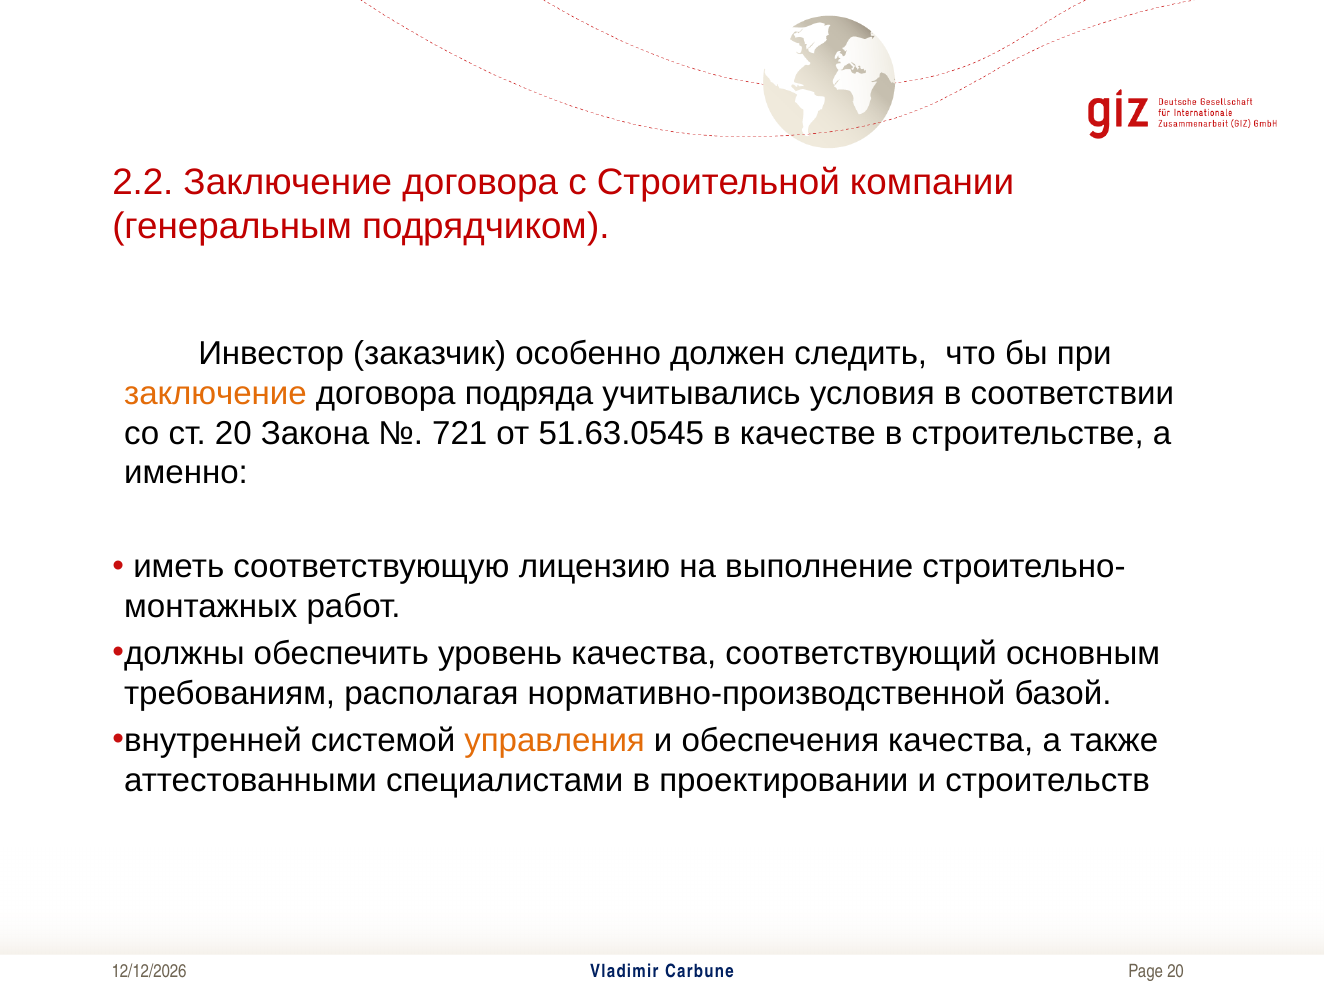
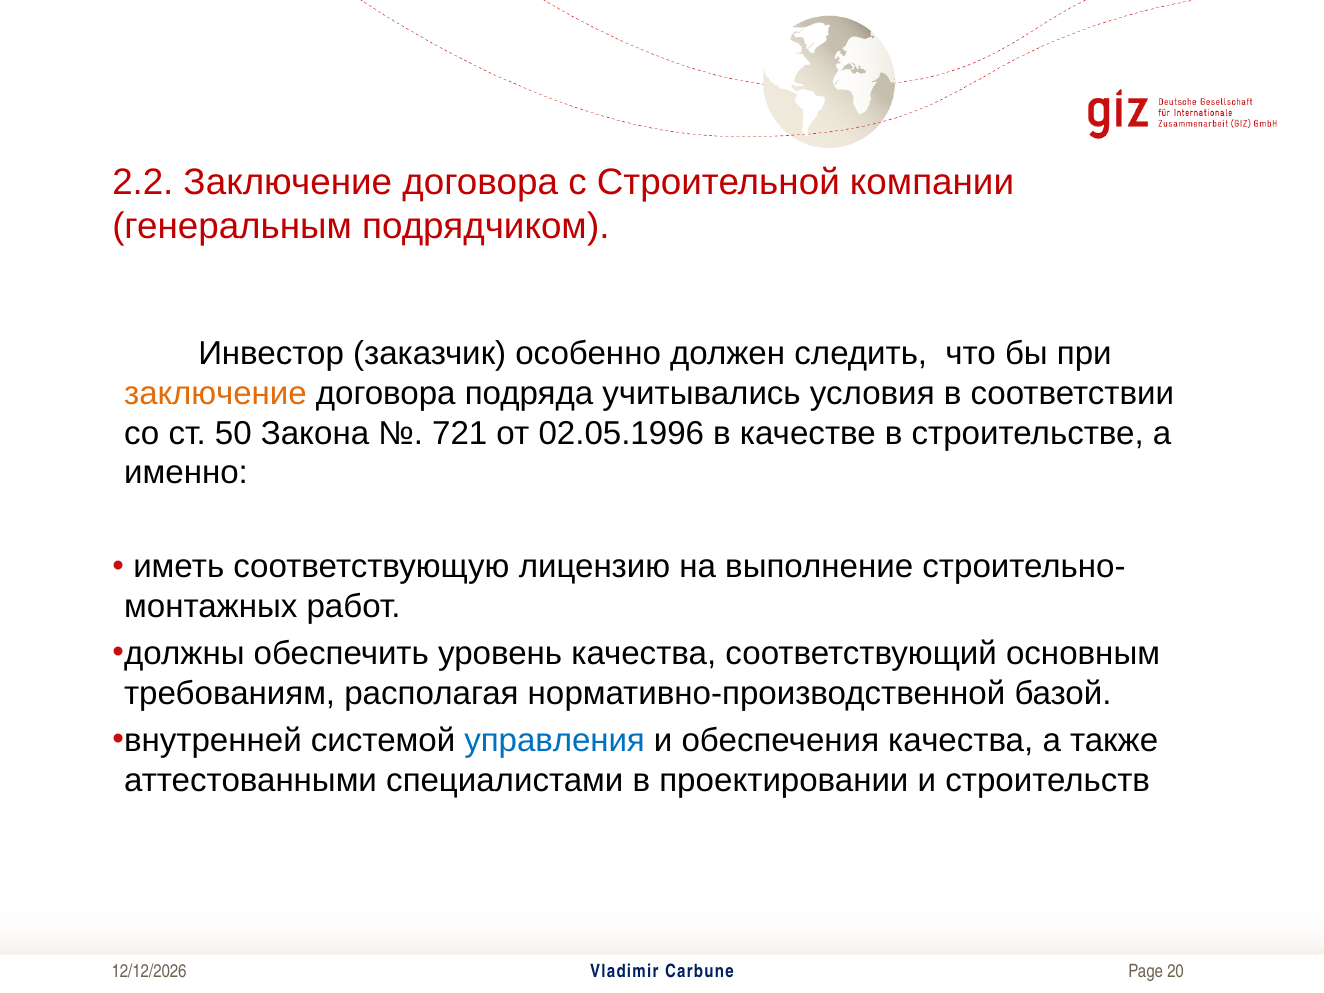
ст 20: 20 -> 50 (233, 433)
51.63.0545: 51.63.0545 -> 02.05.1996 (621, 433)
управления colour: orange -> blue (555, 741)
